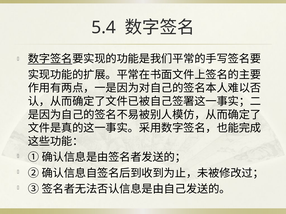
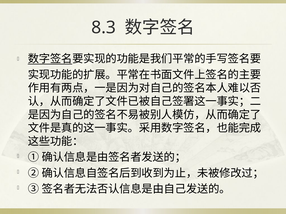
5.4: 5.4 -> 8.3 (104, 28)
